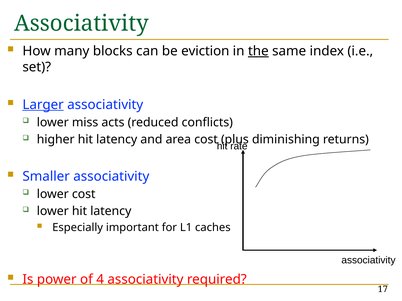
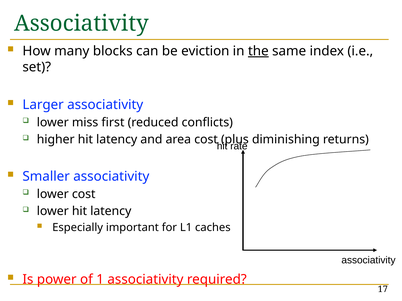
Larger underline: present -> none (43, 105)
acts: acts -> first (113, 123)
4: 4 -> 1 (100, 280)
